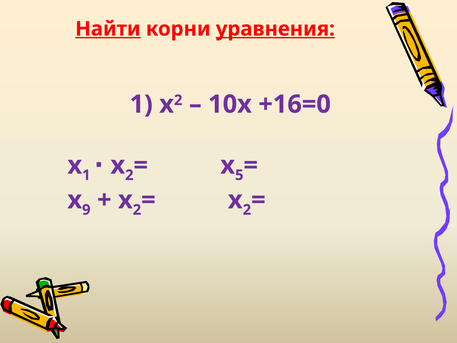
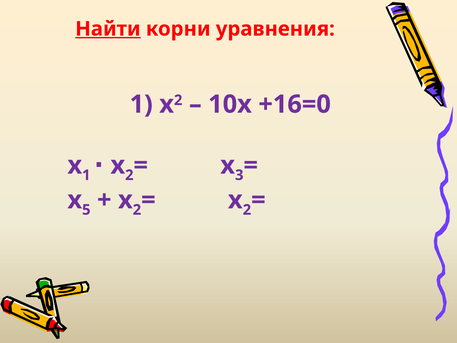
уравнения underline: present -> none (275, 29)
5: 5 -> 3 (239, 175)
9: 9 -> 5 (86, 210)
